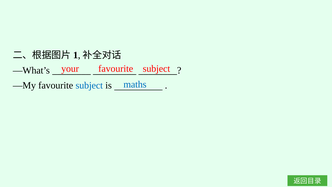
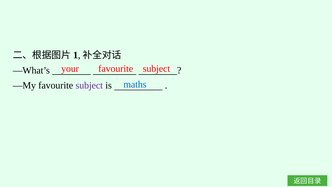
subject colour: blue -> purple (89, 85)
